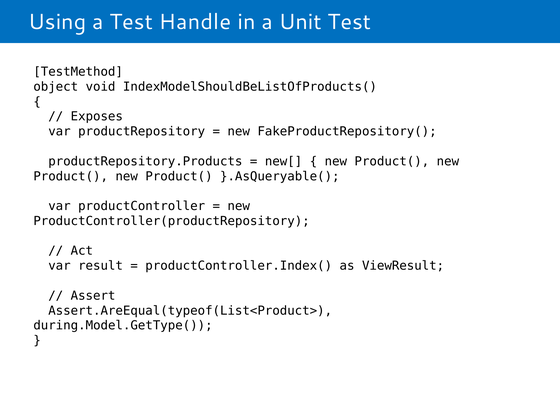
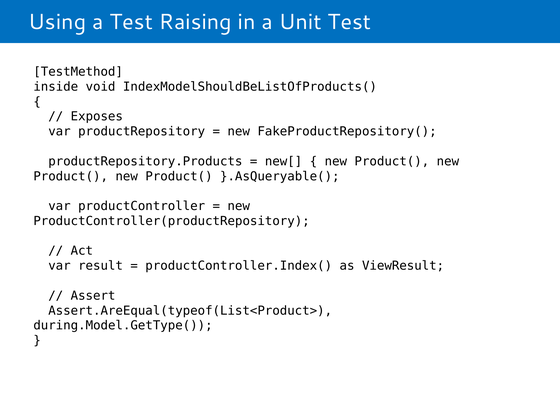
Handle: Handle -> Raising (195, 22)
object: object -> inside (56, 87)
